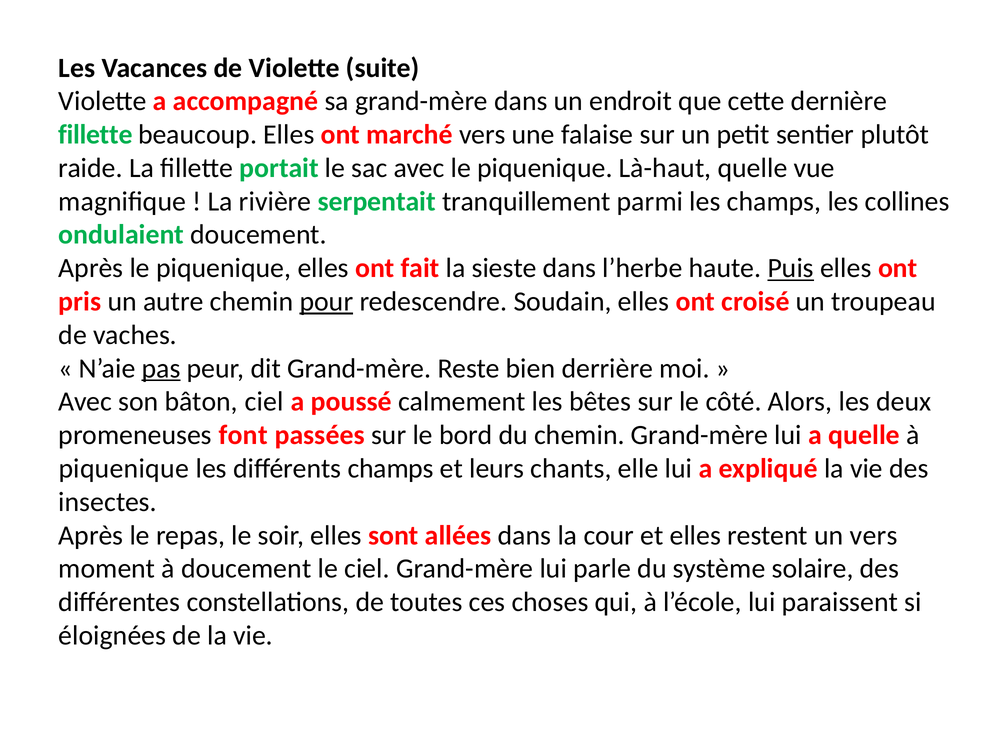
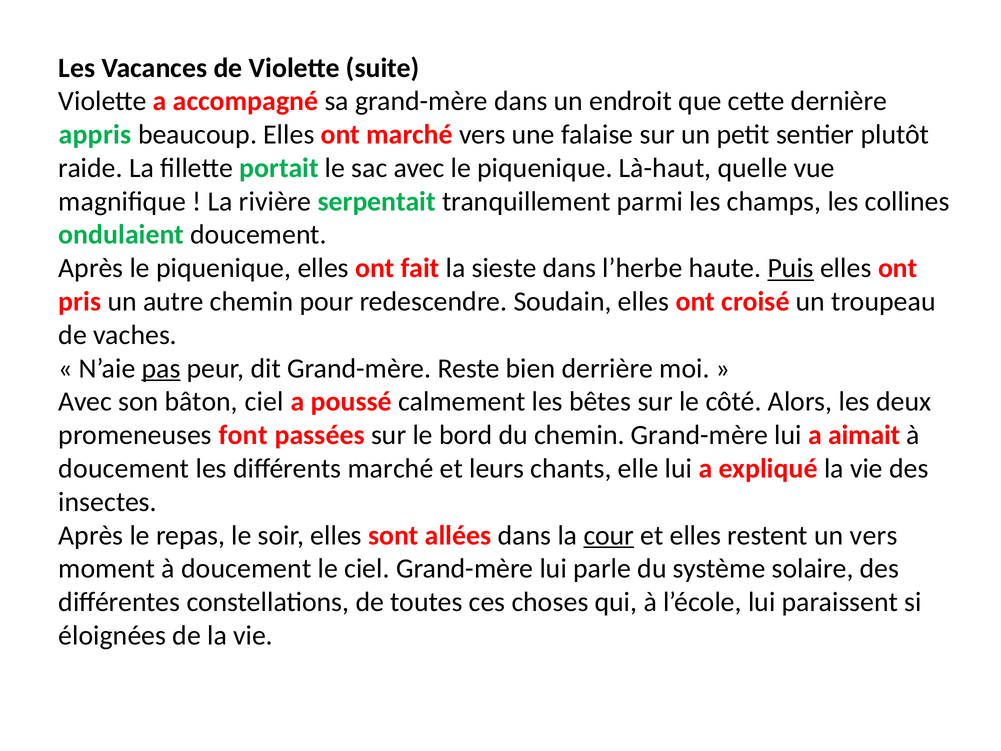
fillette: fillette -> appris (95, 135)
pour underline: present -> none (326, 301)
a quelle: quelle -> aimait (864, 435)
piquenique: piquenique -> doucement (124, 468)
différents champs: champs -> marché (390, 468)
cour underline: none -> present (609, 535)
